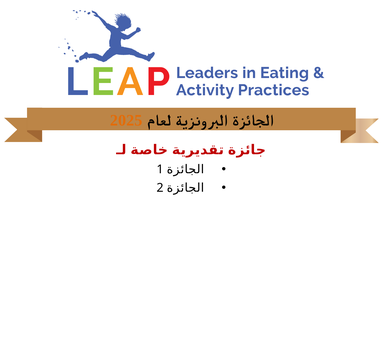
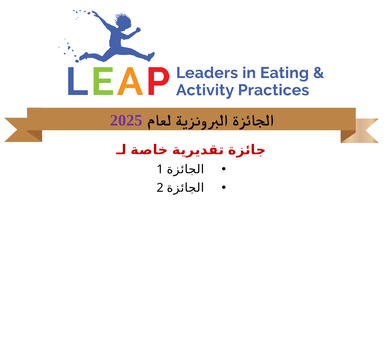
2025 colour: orange -> purple (126, 120)
